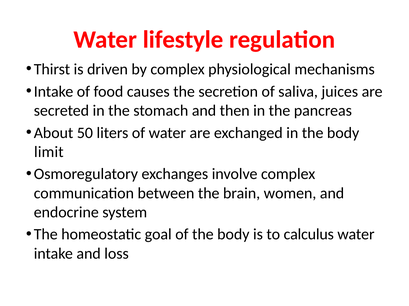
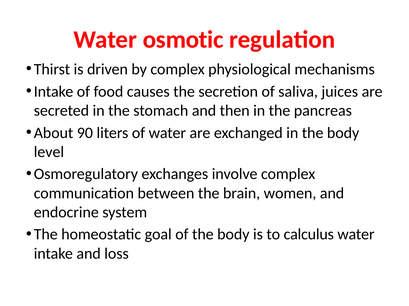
lifestyle: lifestyle -> osmotic (183, 40)
50: 50 -> 90 (85, 133)
limit: limit -> level (49, 152)
